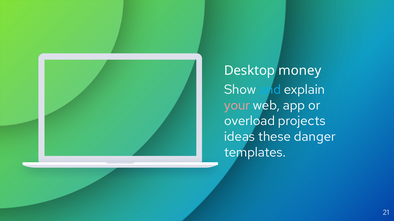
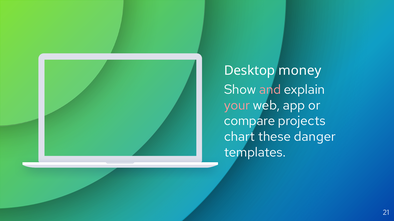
and colour: light blue -> pink (270, 90)
overload: overload -> compare (250, 121)
ideas: ideas -> chart (239, 137)
